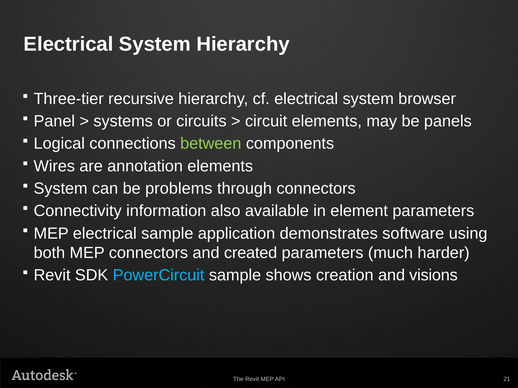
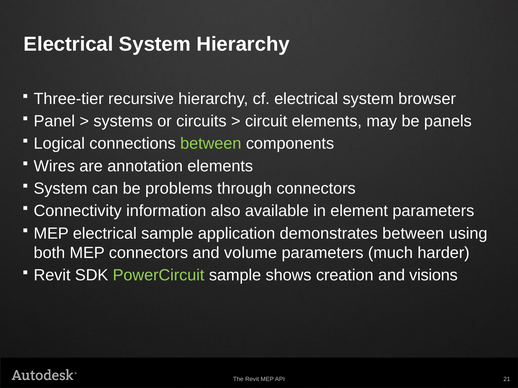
demonstrates software: software -> between (413, 234)
created: created -> volume (251, 253)
PowerCircuit colour: light blue -> light green (159, 276)
